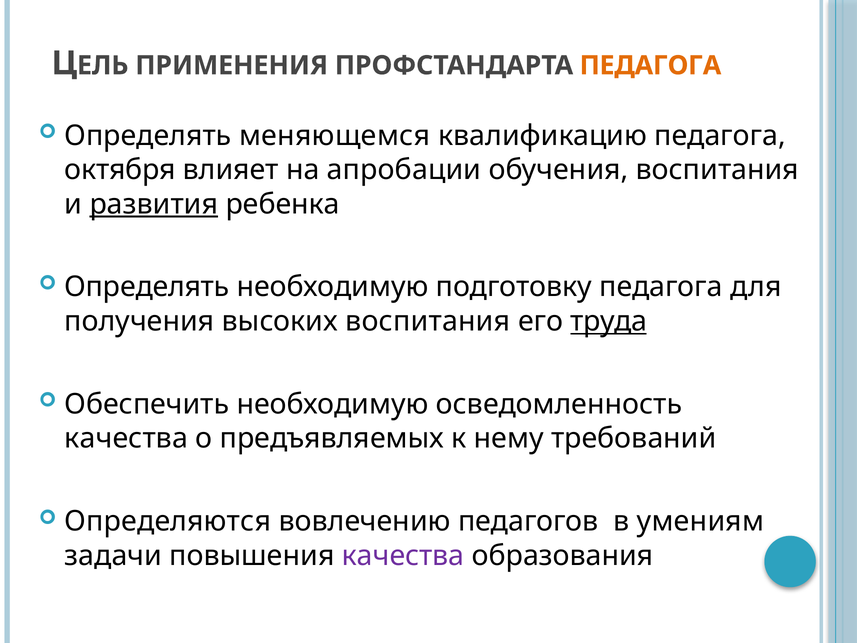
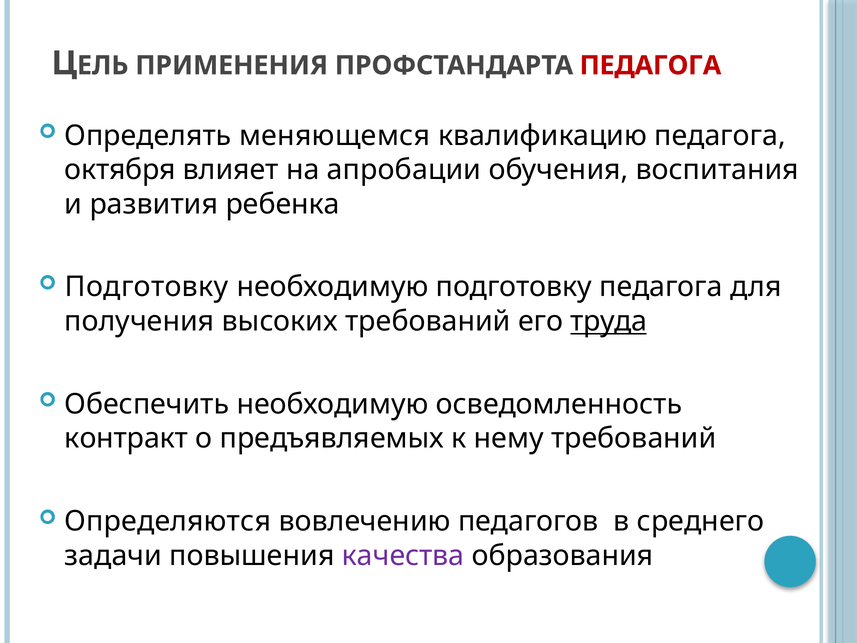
ПЕДАГОГА colour: orange -> red (650, 65)
развития underline: present -> none (154, 204)
Определять: Определять -> Подготовку (147, 287)
высоких воспитания: воспитания -> требований (428, 321)
качества: качества -> контракт (126, 438)
умениям: умениям -> среднего (701, 521)
